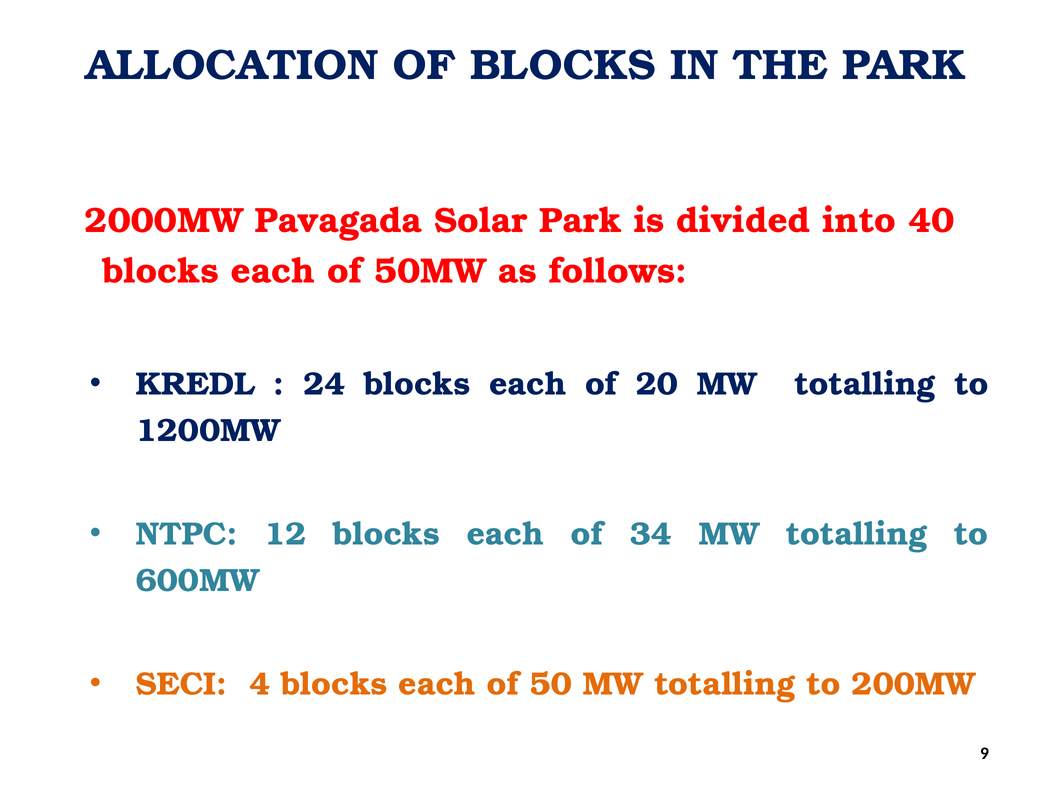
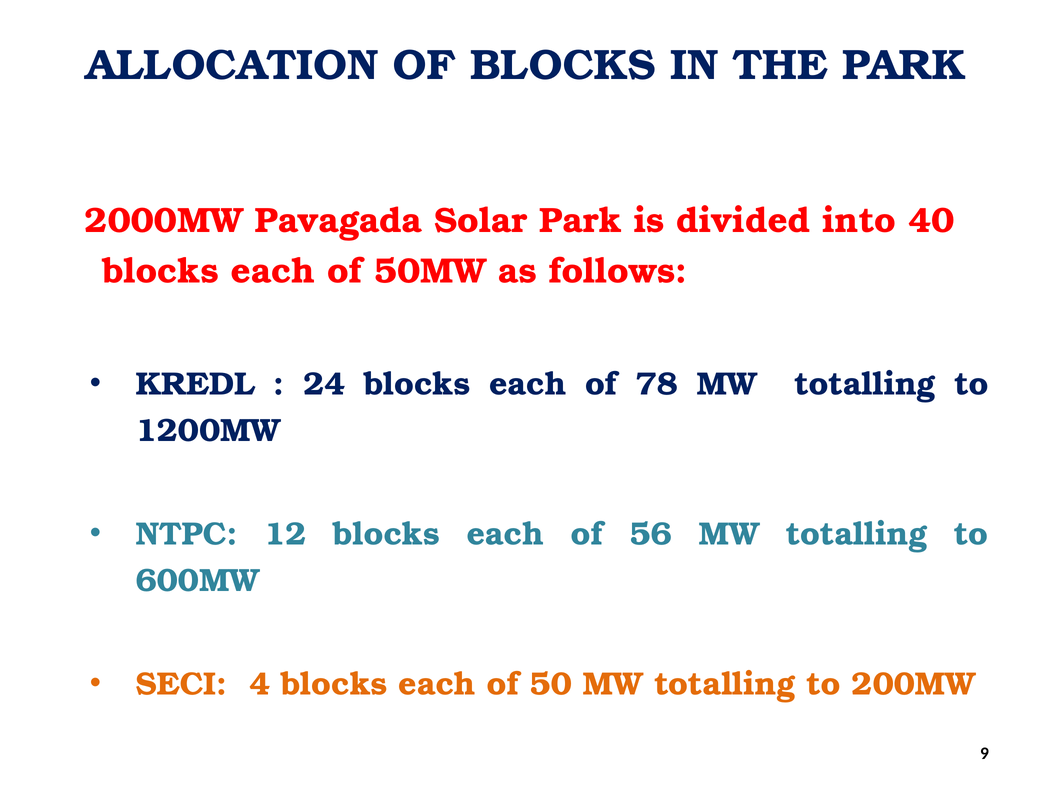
20: 20 -> 78 (657, 384)
34: 34 -> 56 (651, 534)
